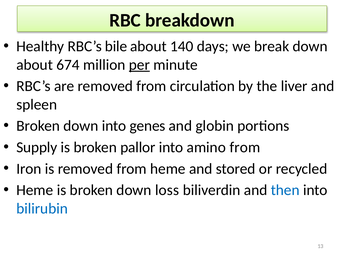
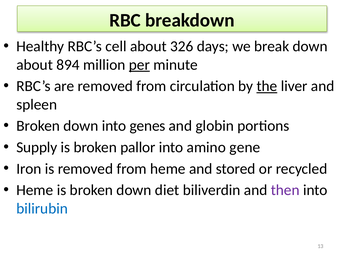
bile: bile -> cell (116, 46)
140: 140 -> 326 (182, 46)
674: 674 -> 894 (68, 65)
the underline: none -> present (267, 86)
amino from: from -> gene (245, 147)
loss: loss -> diet (167, 190)
then colour: blue -> purple (285, 190)
